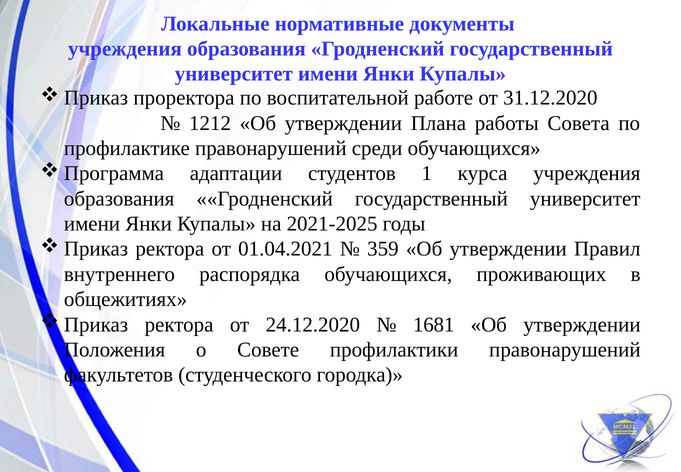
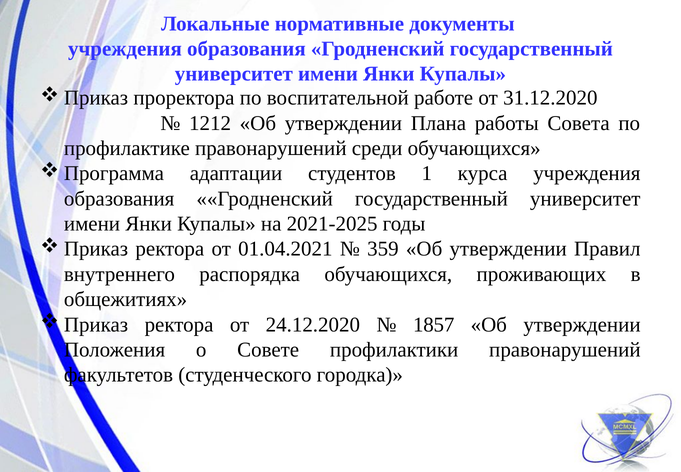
1681: 1681 -> 1857 (434, 324)
